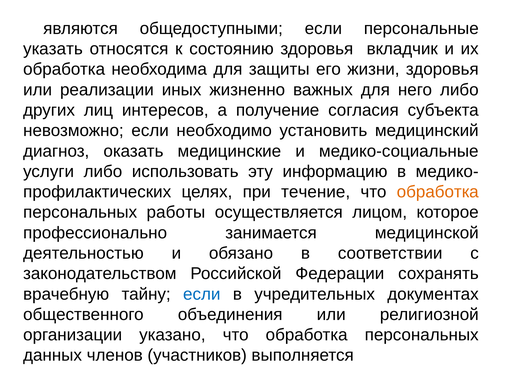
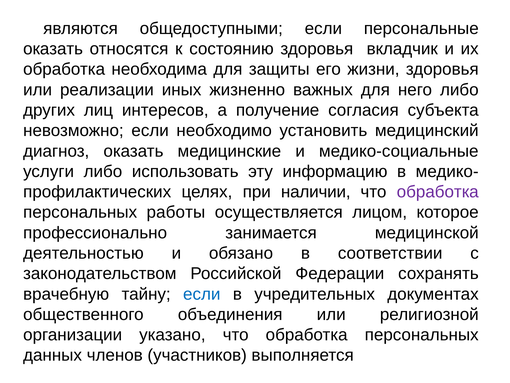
указать: указать -> оказать (53, 49)
течение: течение -> наличии (316, 192)
обработка colour: orange -> purple (438, 192)
